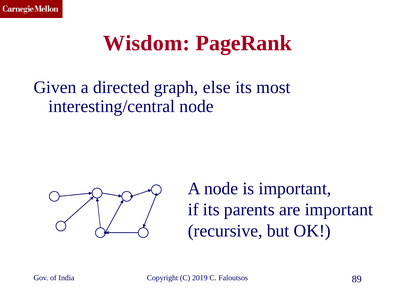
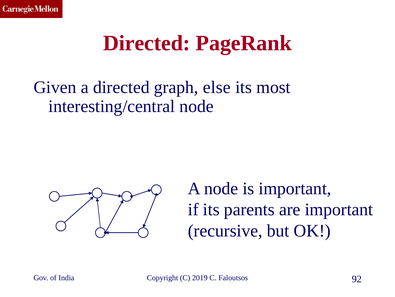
Wisdom: Wisdom -> Directed (147, 43)
89: 89 -> 92 (357, 279)
